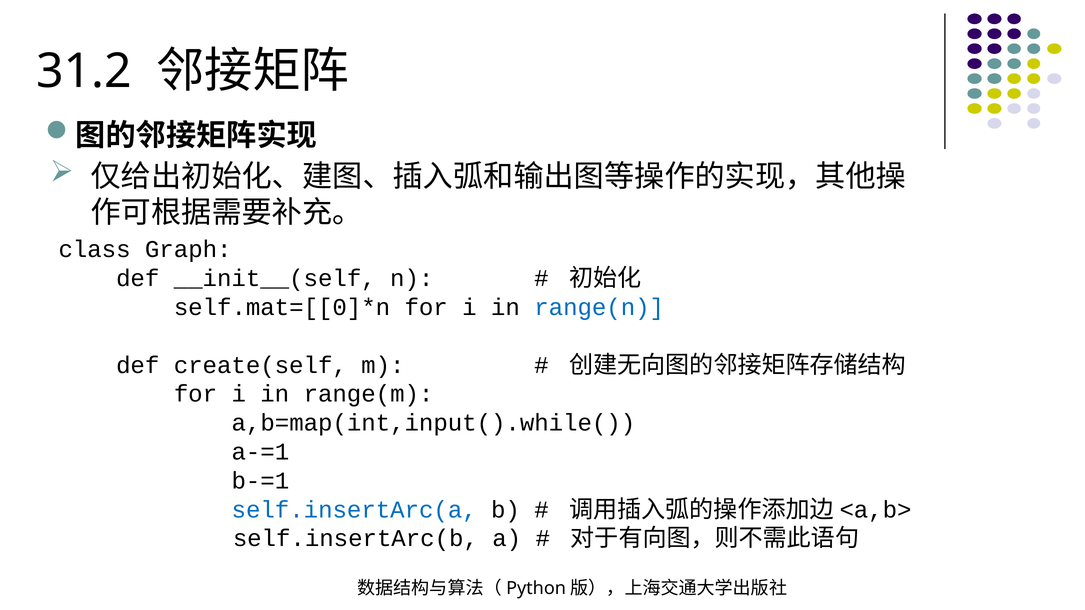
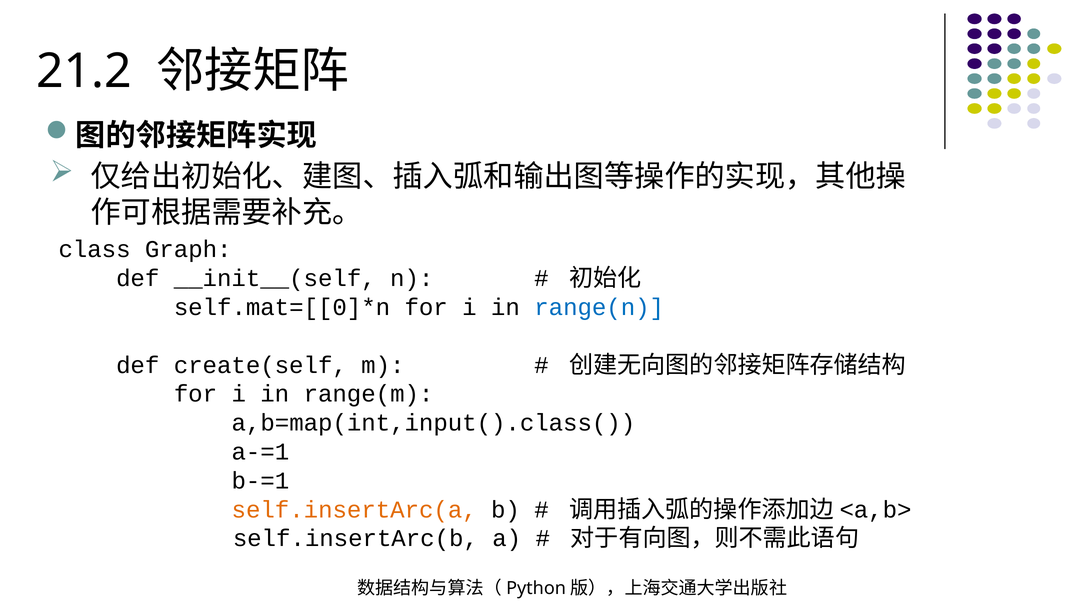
31.2: 31.2 -> 21.2 (84, 72)
a,b=map(int,input().while(: a,b=map(int,input().while( -> a,b=map(int,input().class( (433, 423)
self.insertArc(a colour: blue -> orange (354, 510)
